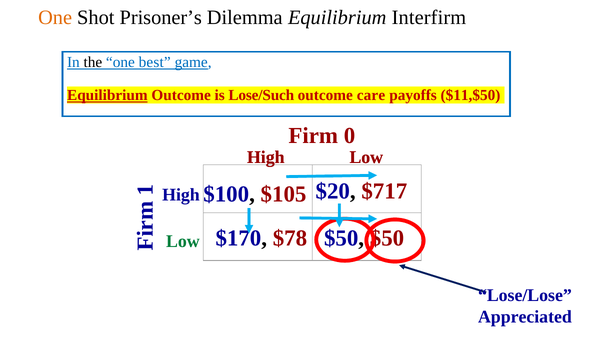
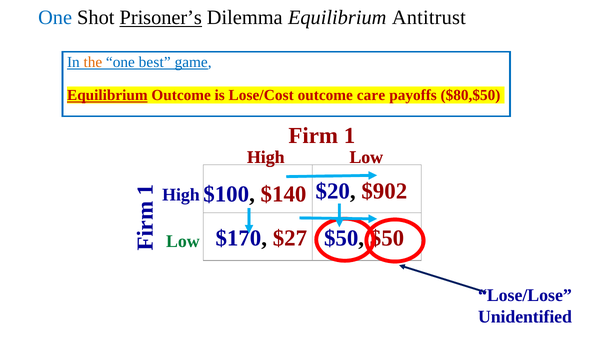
One colour: orange -> blue (55, 18)
Prisoner’s underline: none -> present (161, 18)
Interfirm: Interfirm -> Antitrust (429, 18)
the colour: black -> orange (93, 62)
Lose/Such: Lose/Such -> Lose/Cost (261, 95)
$11,$50: $11,$50 -> $80,$50 (471, 95)
Firm 0: 0 -> 1 (349, 136)
$717: $717 -> $902 (384, 191)
$105: $105 -> $140 (284, 194)
$78: $78 -> $27 (290, 238)
Appreciated: Appreciated -> Unidentified (525, 316)
